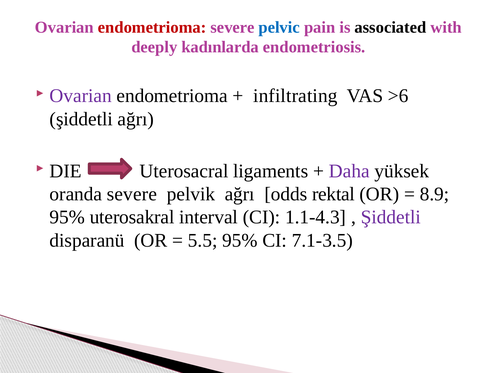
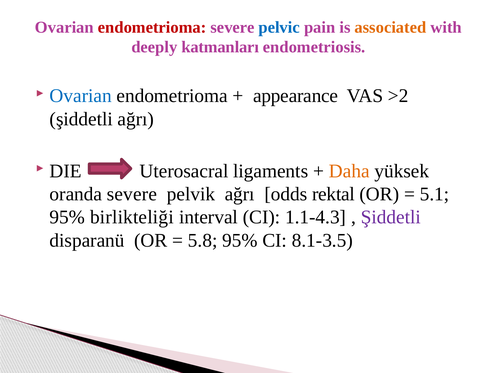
associated colour: black -> orange (390, 27)
kadınlarda: kadınlarda -> katmanları (220, 47)
Ovarian colour: purple -> blue (81, 96)
infiltrating: infiltrating -> appearance (296, 96)
>6: >6 -> >2 (398, 96)
Daha colour: purple -> orange (349, 171)
8.9: 8.9 -> 5.1 (434, 194)
uterosakral: uterosakral -> birlikteliği (132, 217)
5.5: 5.5 -> 5.8 (203, 240)
7.1-3.5: 7.1-3.5 -> 8.1-3.5 (322, 240)
